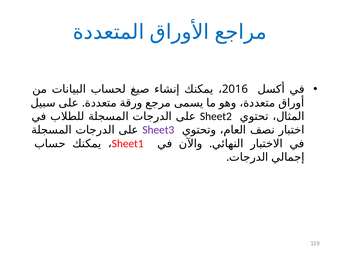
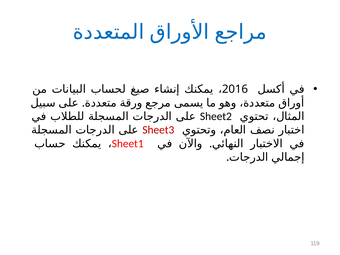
Sheet3 colour: purple -> red (158, 130)
